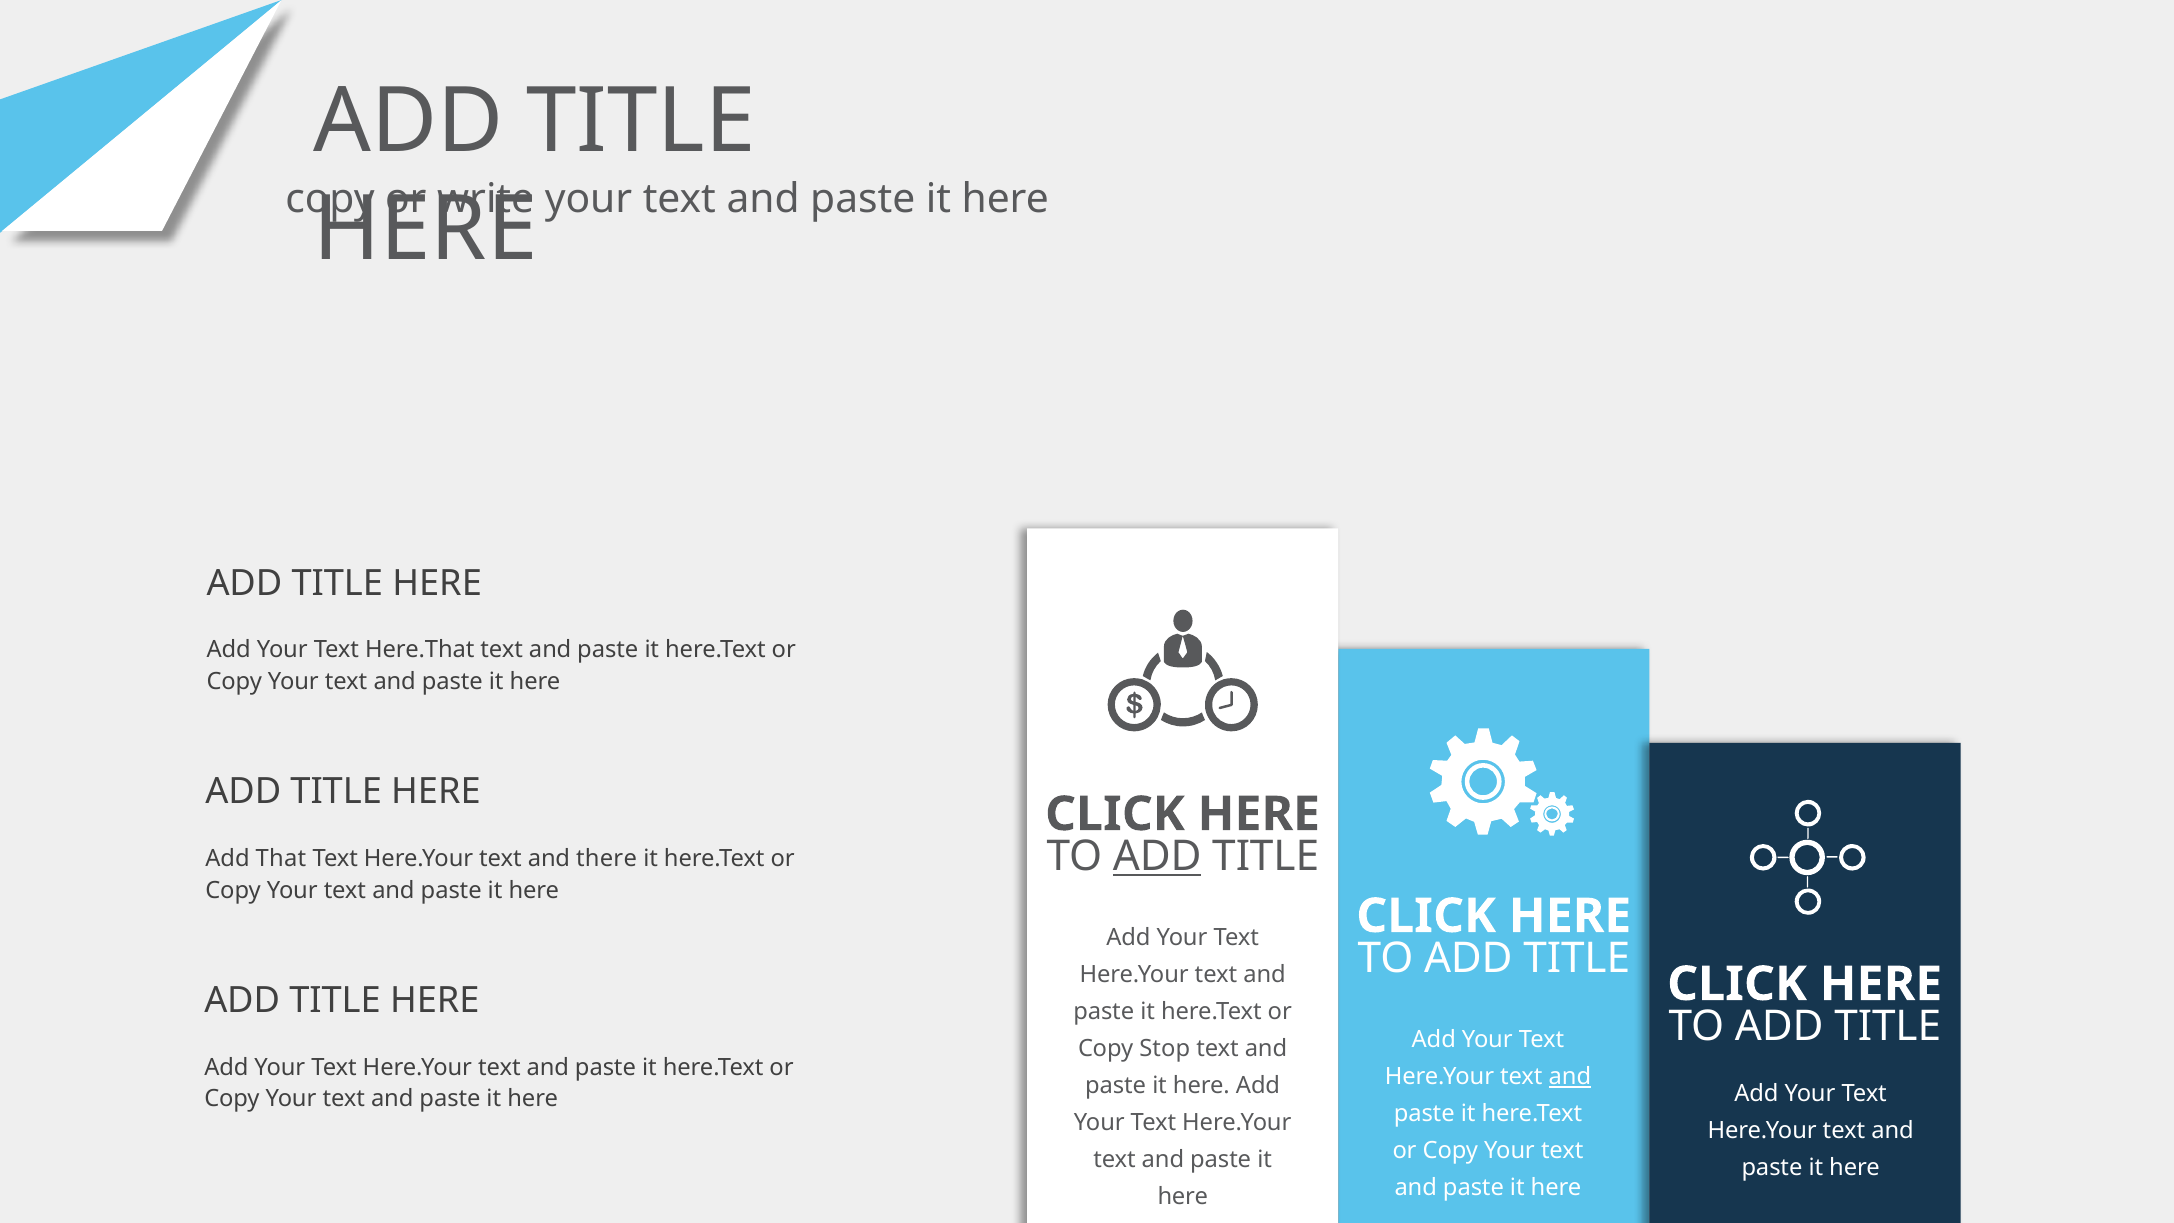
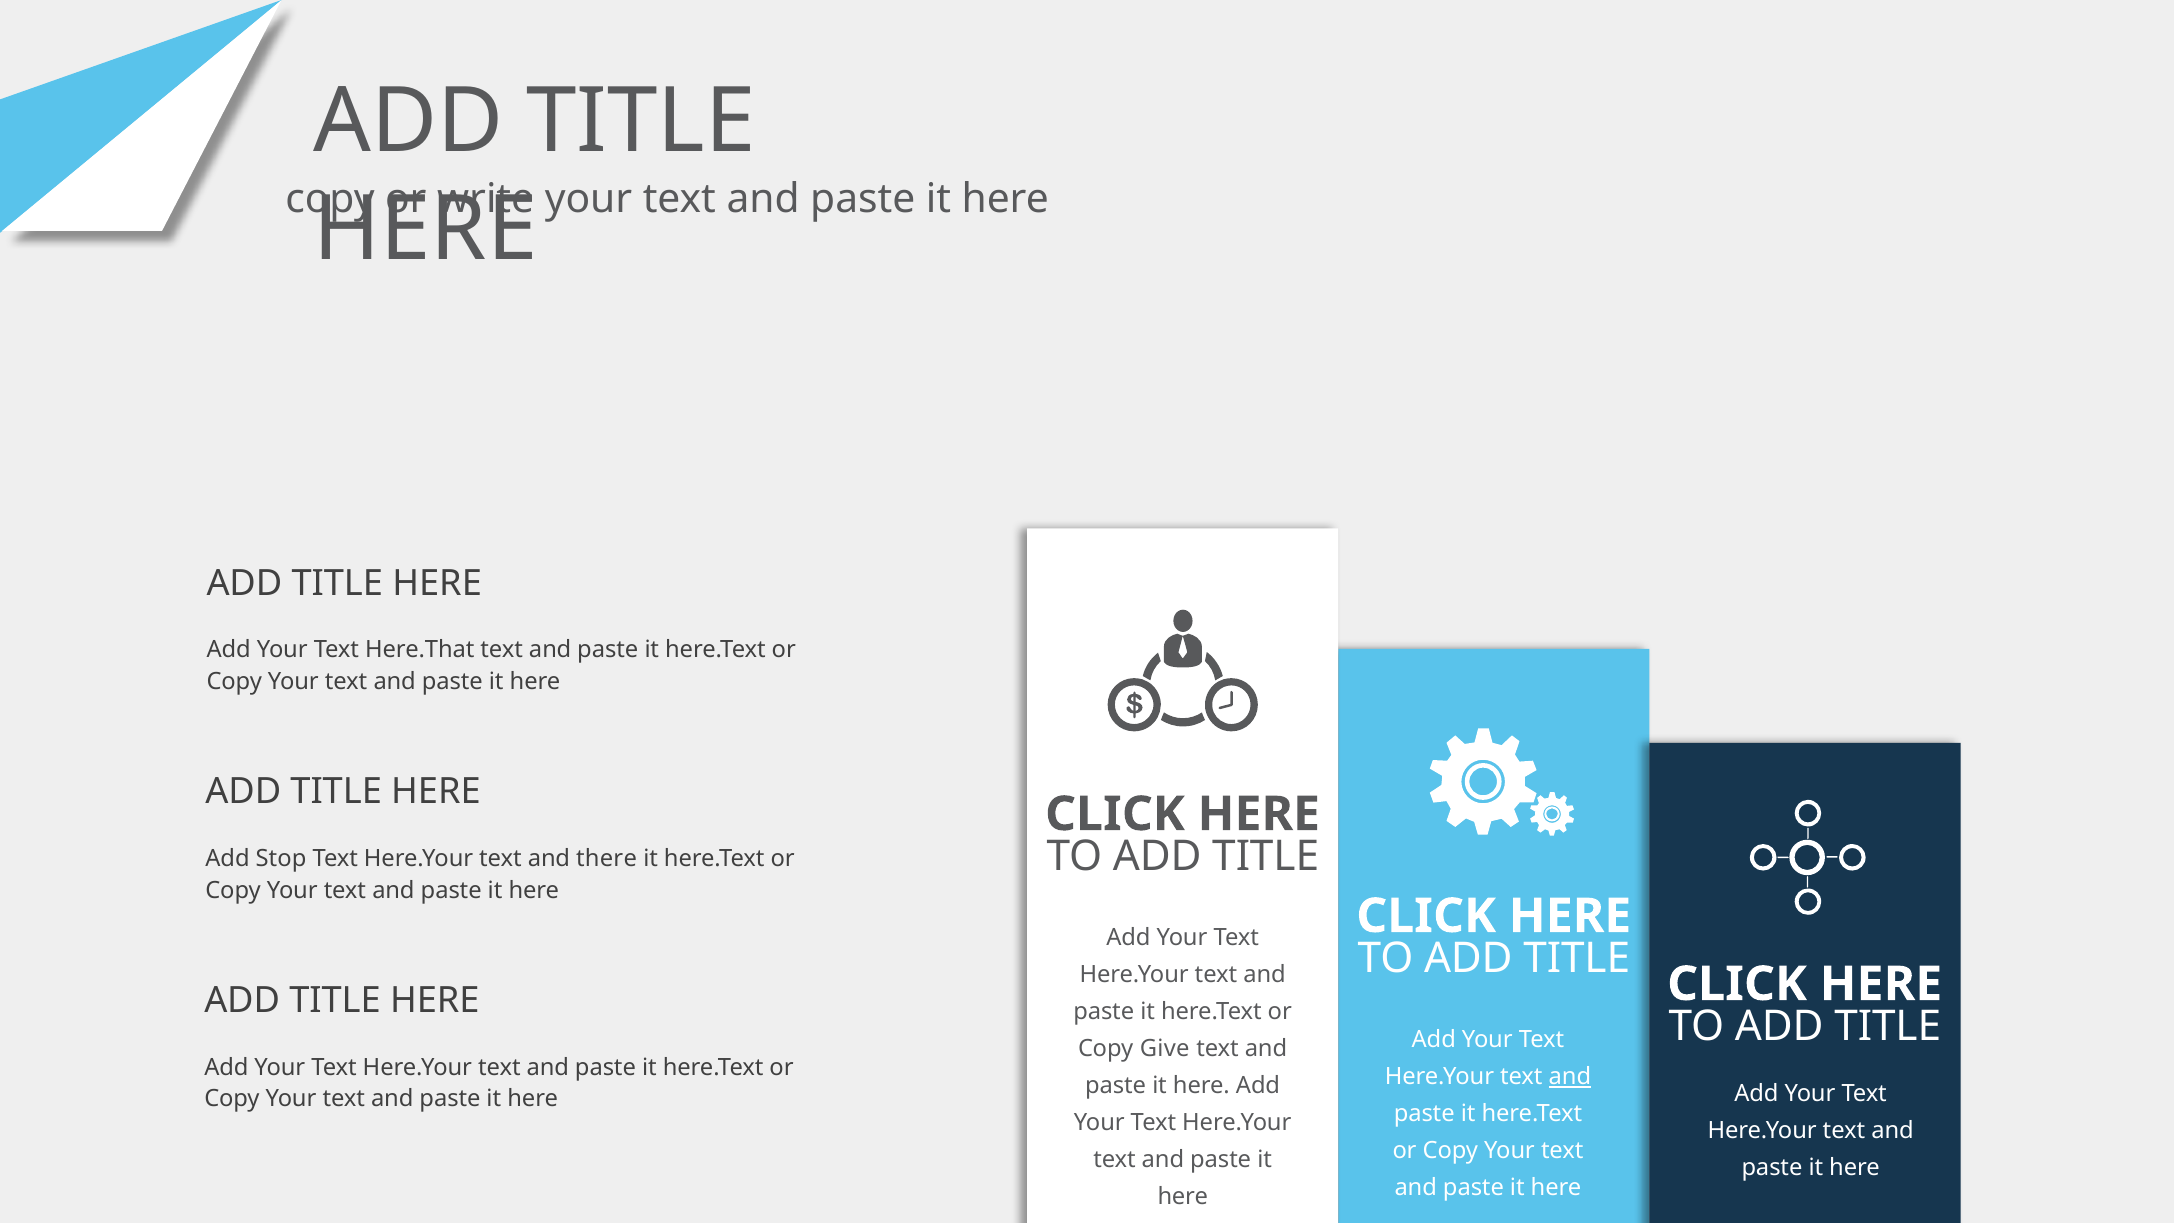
ADD underline: present -> none (1157, 856)
That: That -> Stop (281, 859)
Stop: Stop -> Give (1165, 1049)
